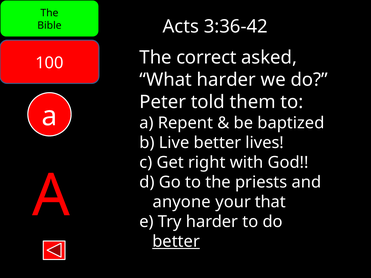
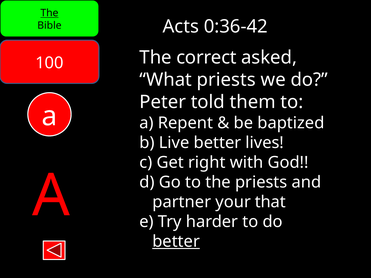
The underline: none -> present (49, 13)
3:36-42: 3:36-42 -> 0:36-42 (236, 27)
What harder: harder -> priests (226, 80)
anyone: anyone -> partner (182, 202)
